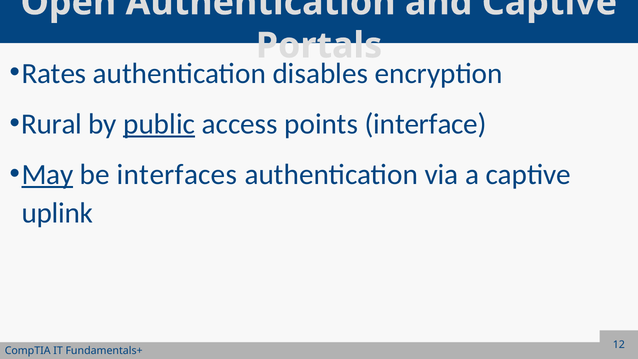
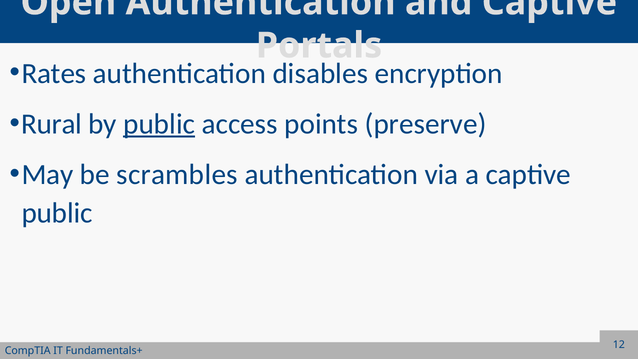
interface: interface -> preserve (426, 124)
May underline: present -> none (47, 174)
interfaces: interfaces -> scrambles (177, 174)
uplink: uplink -> public (57, 213)
